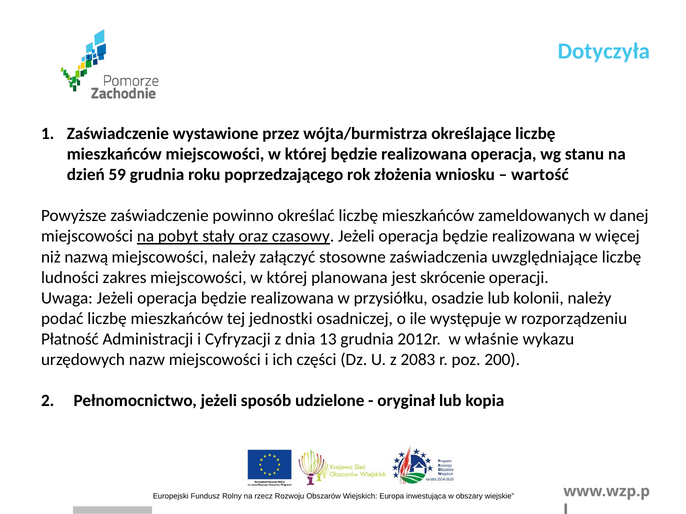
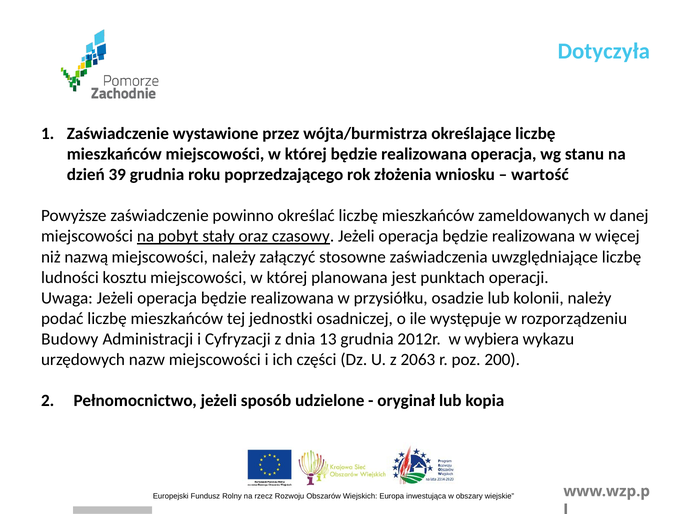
59: 59 -> 39 (117, 175)
zakres: zakres -> kosztu (125, 278)
skrócenie: skrócenie -> punktach (453, 278)
Płatność: Płatność -> Budowy (70, 339)
właśnie: właśnie -> wybiera (492, 339)
2083: 2083 -> 2063 (418, 360)
